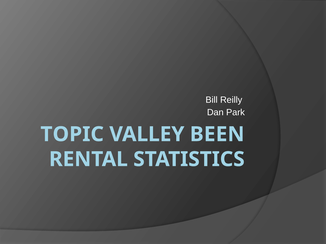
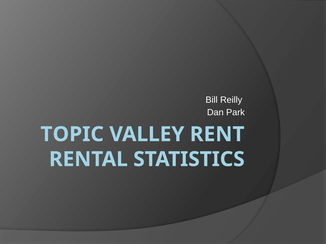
BEEN: BEEN -> RENT (217, 135)
